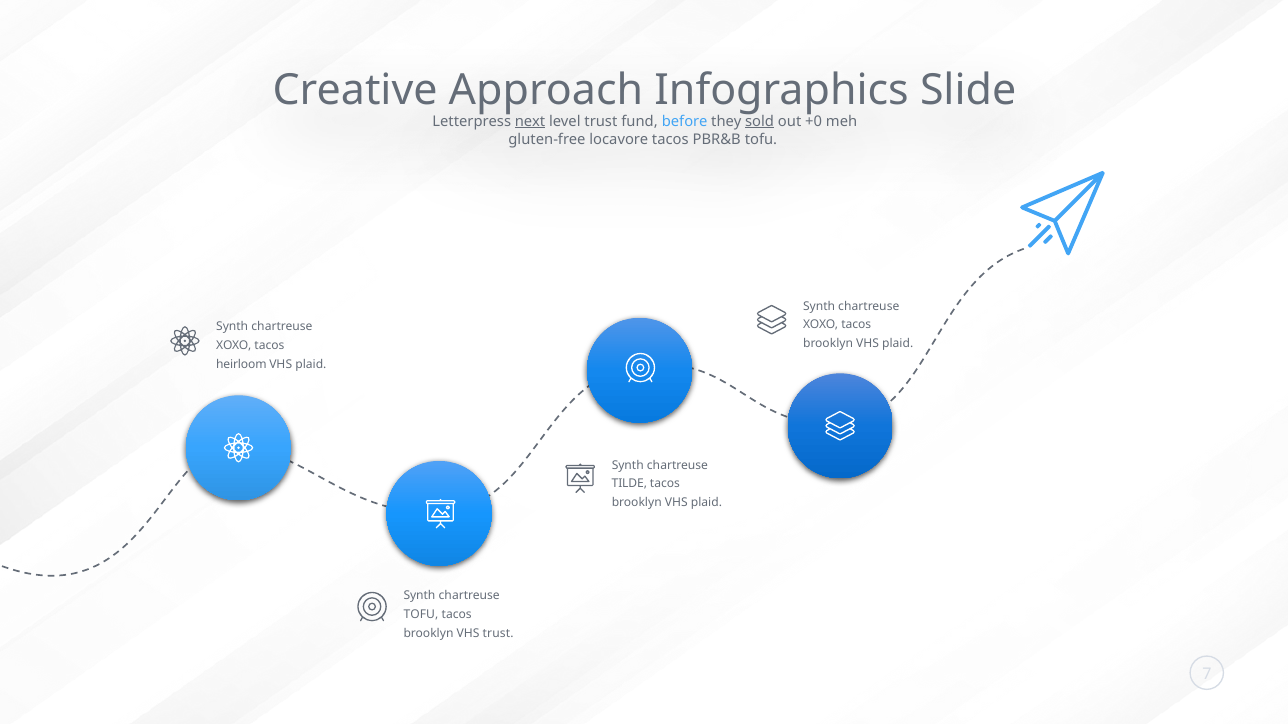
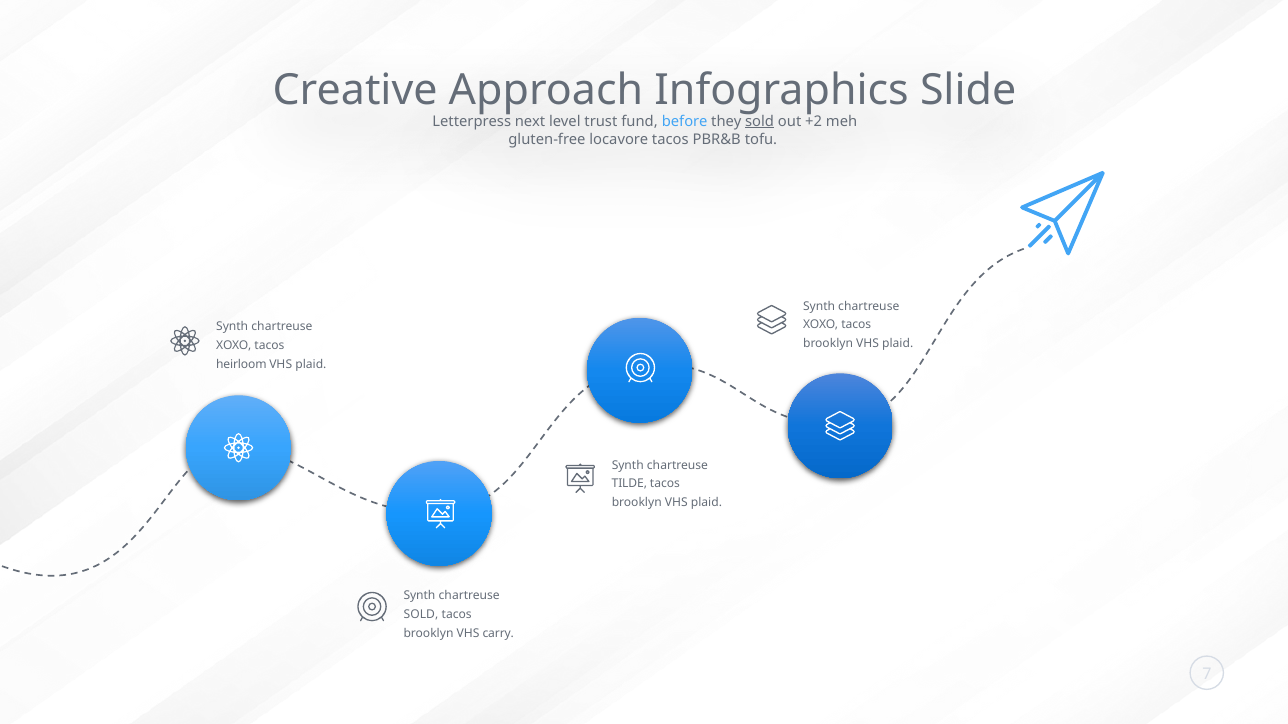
next underline: present -> none (530, 122)
+0: +0 -> +2 (814, 122)
TOFU: TOFU -> SOLD (421, 615)
VHS trust: trust -> carry (498, 634)
